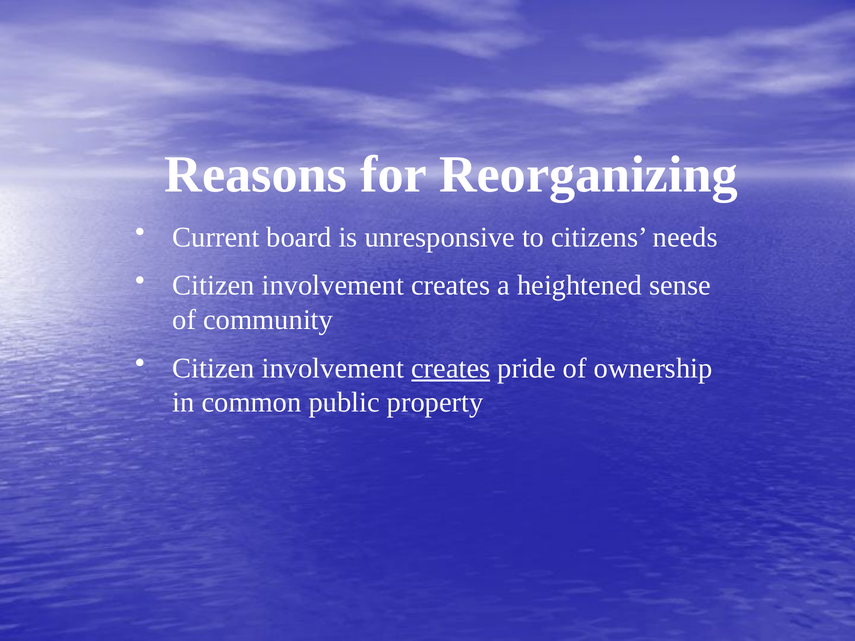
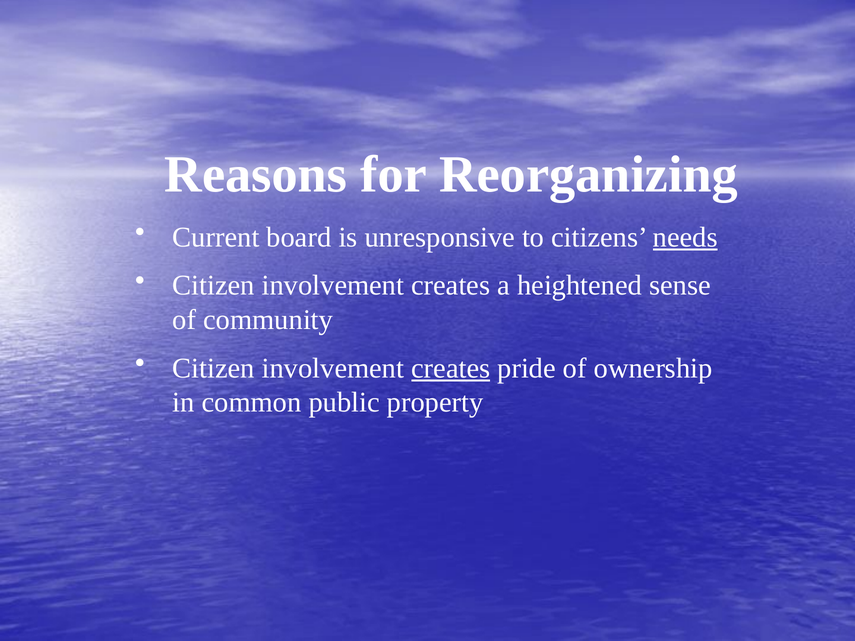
needs underline: none -> present (685, 237)
